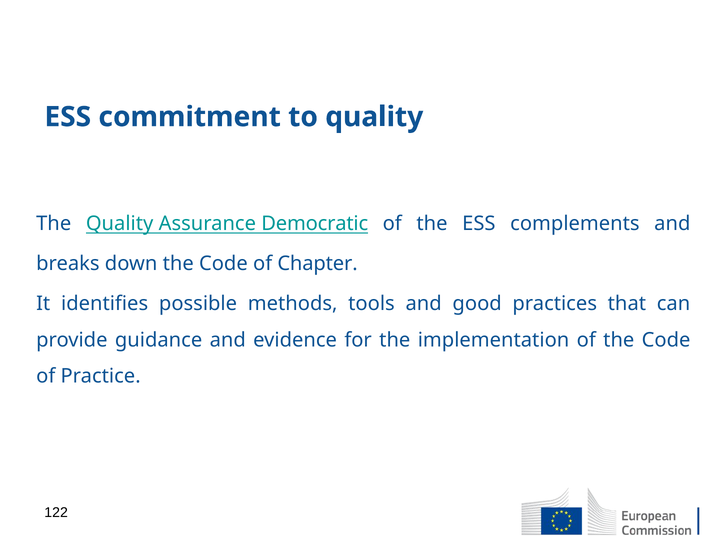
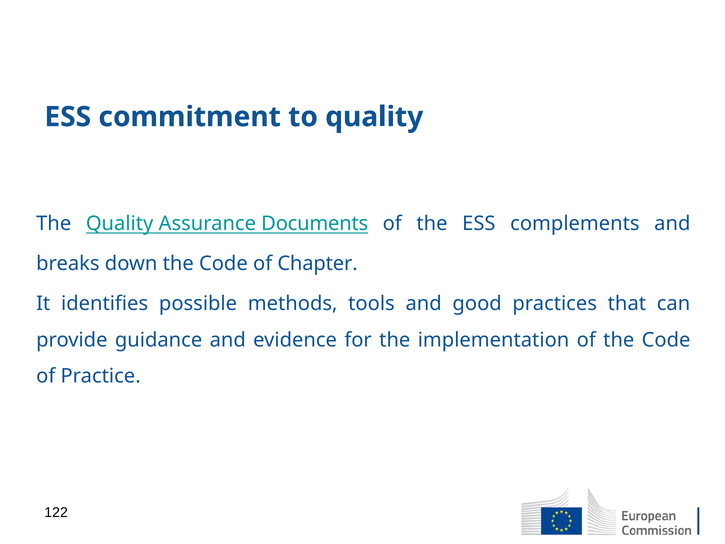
Democratic: Democratic -> Documents (315, 224)
